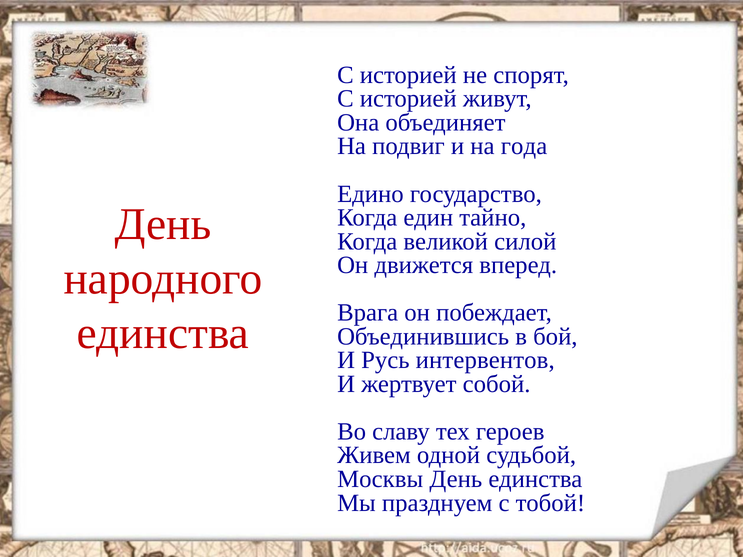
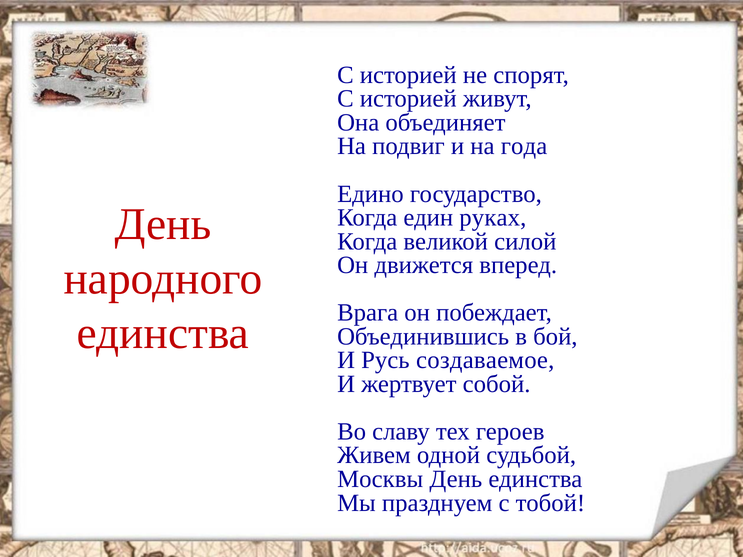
тайно: тайно -> руках (493, 218)
интервентов: интервентов -> создаваемое (485, 360)
